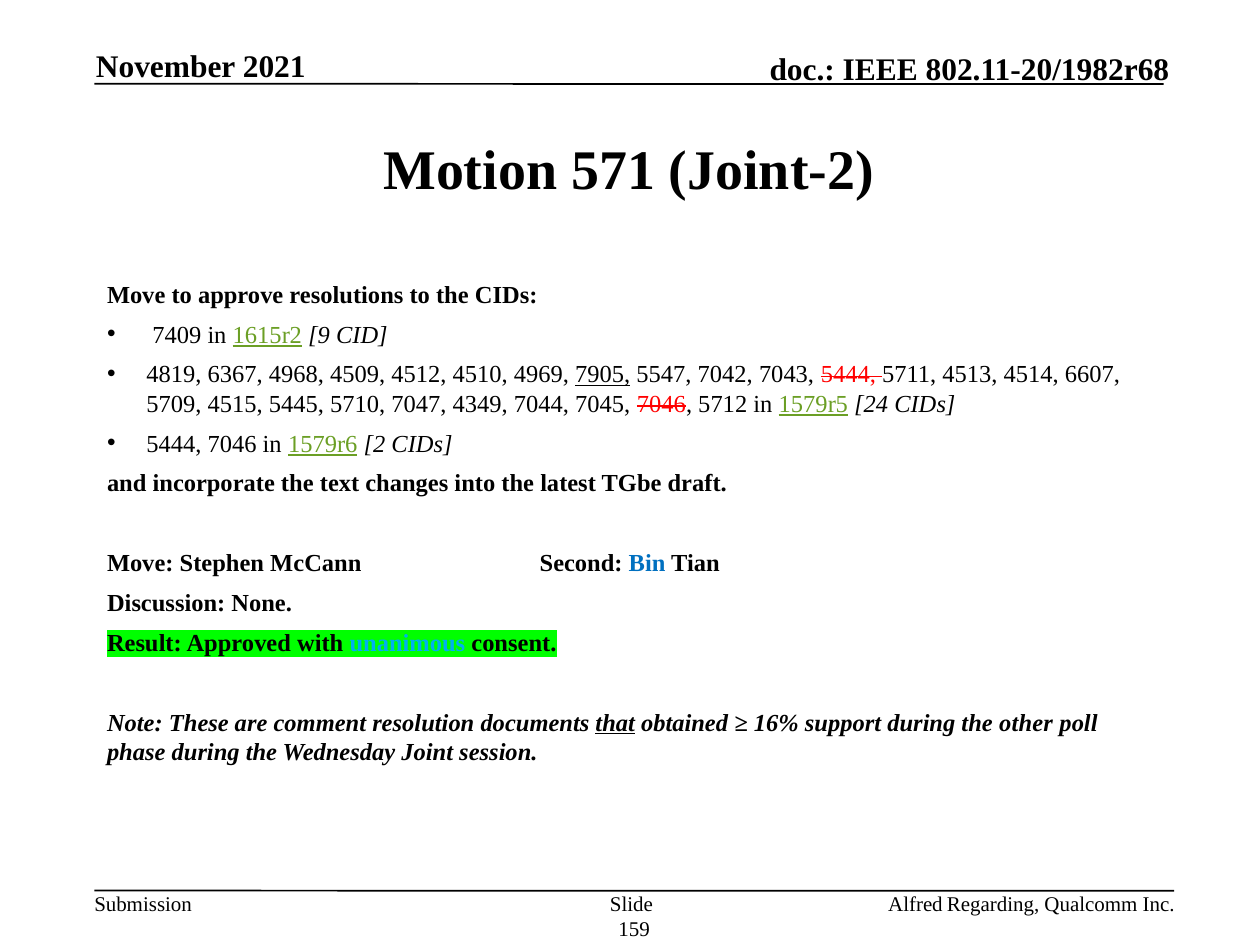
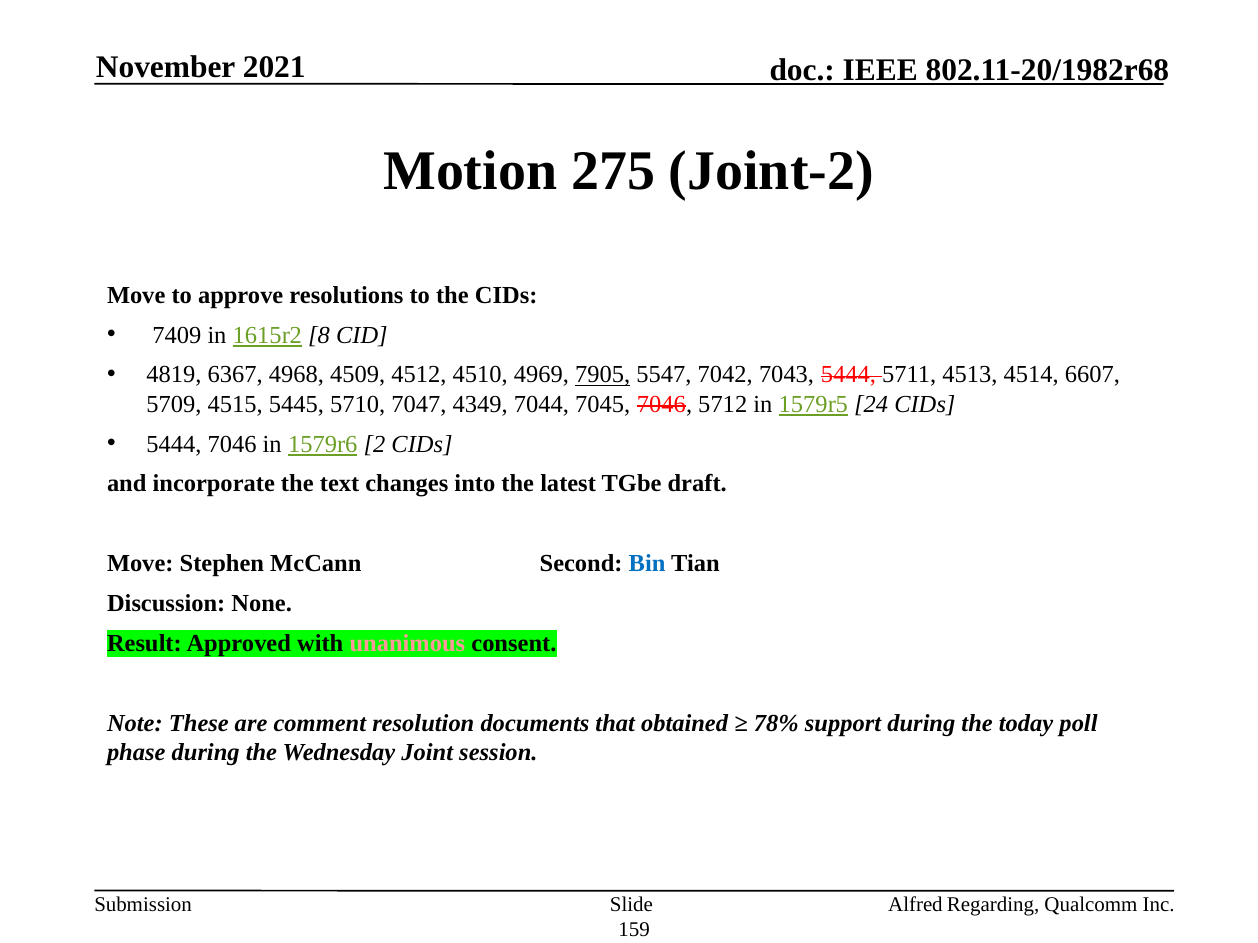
571: 571 -> 275 (613, 171)
9: 9 -> 8 (319, 335)
unanimous colour: light blue -> pink (407, 644)
that underline: present -> none (615, 723)
16%: 16% -> 78% (776, 723)
other: other -> today (1026, 723)
